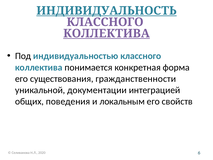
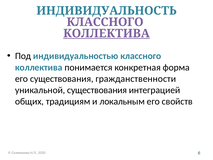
ИНДИВИДУАЛЬНОСТЬ underline: present -> none (106, 11)
уникальной документации: документации -> существования (97, 90)
поведения: поведения -> традициям (68, 101)
